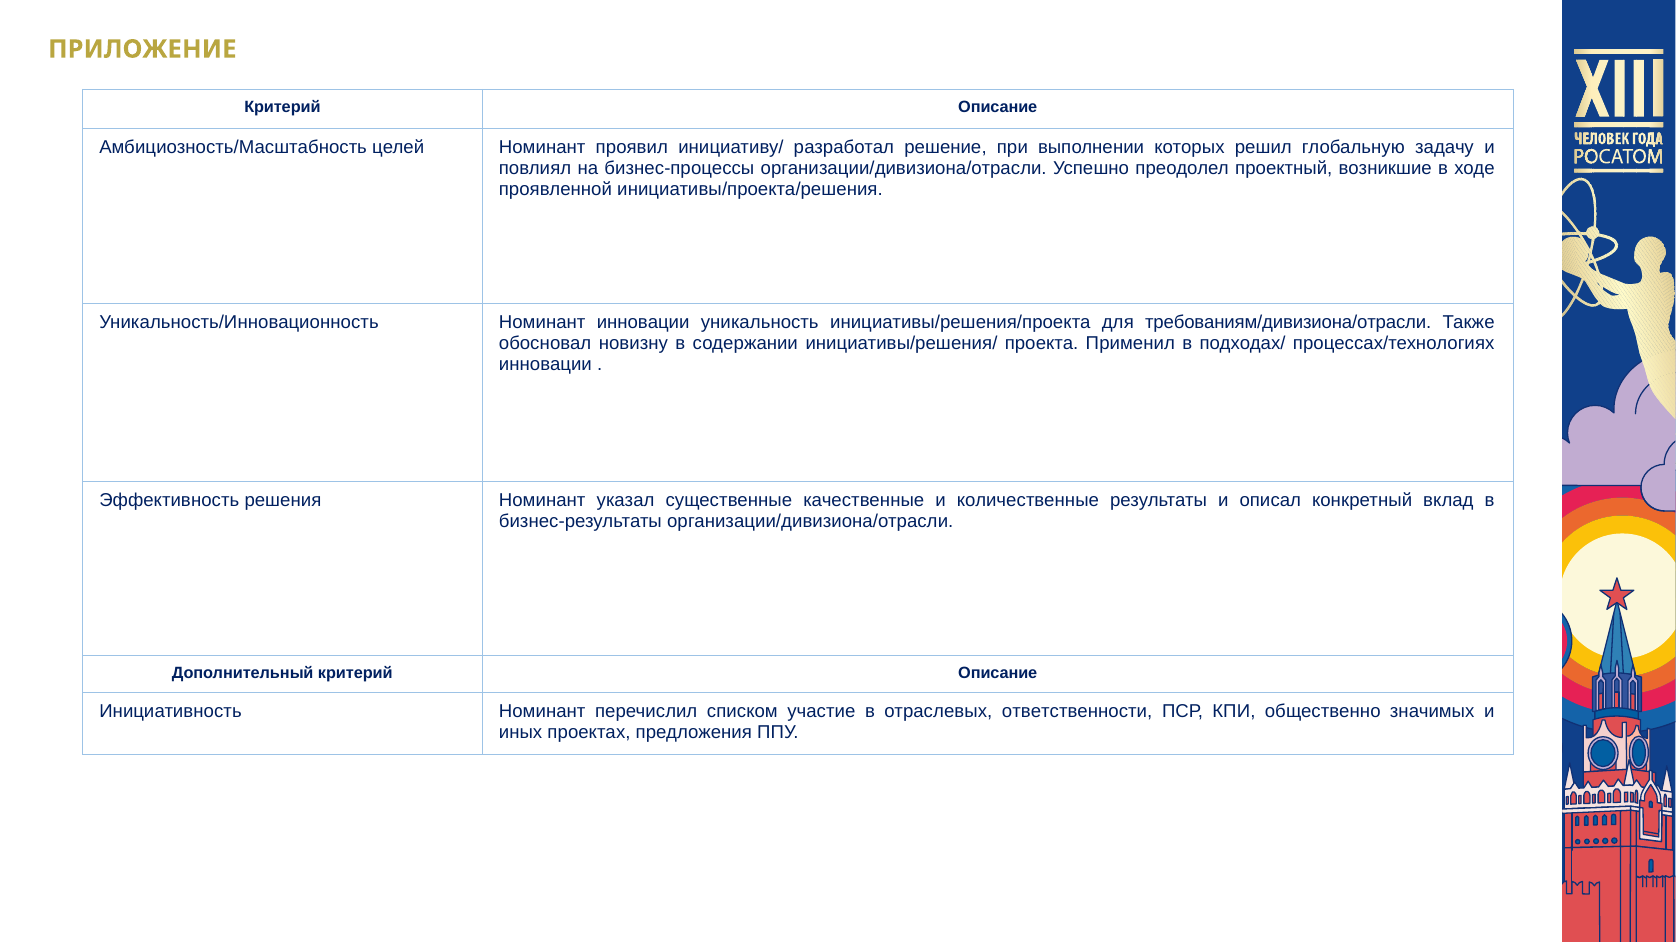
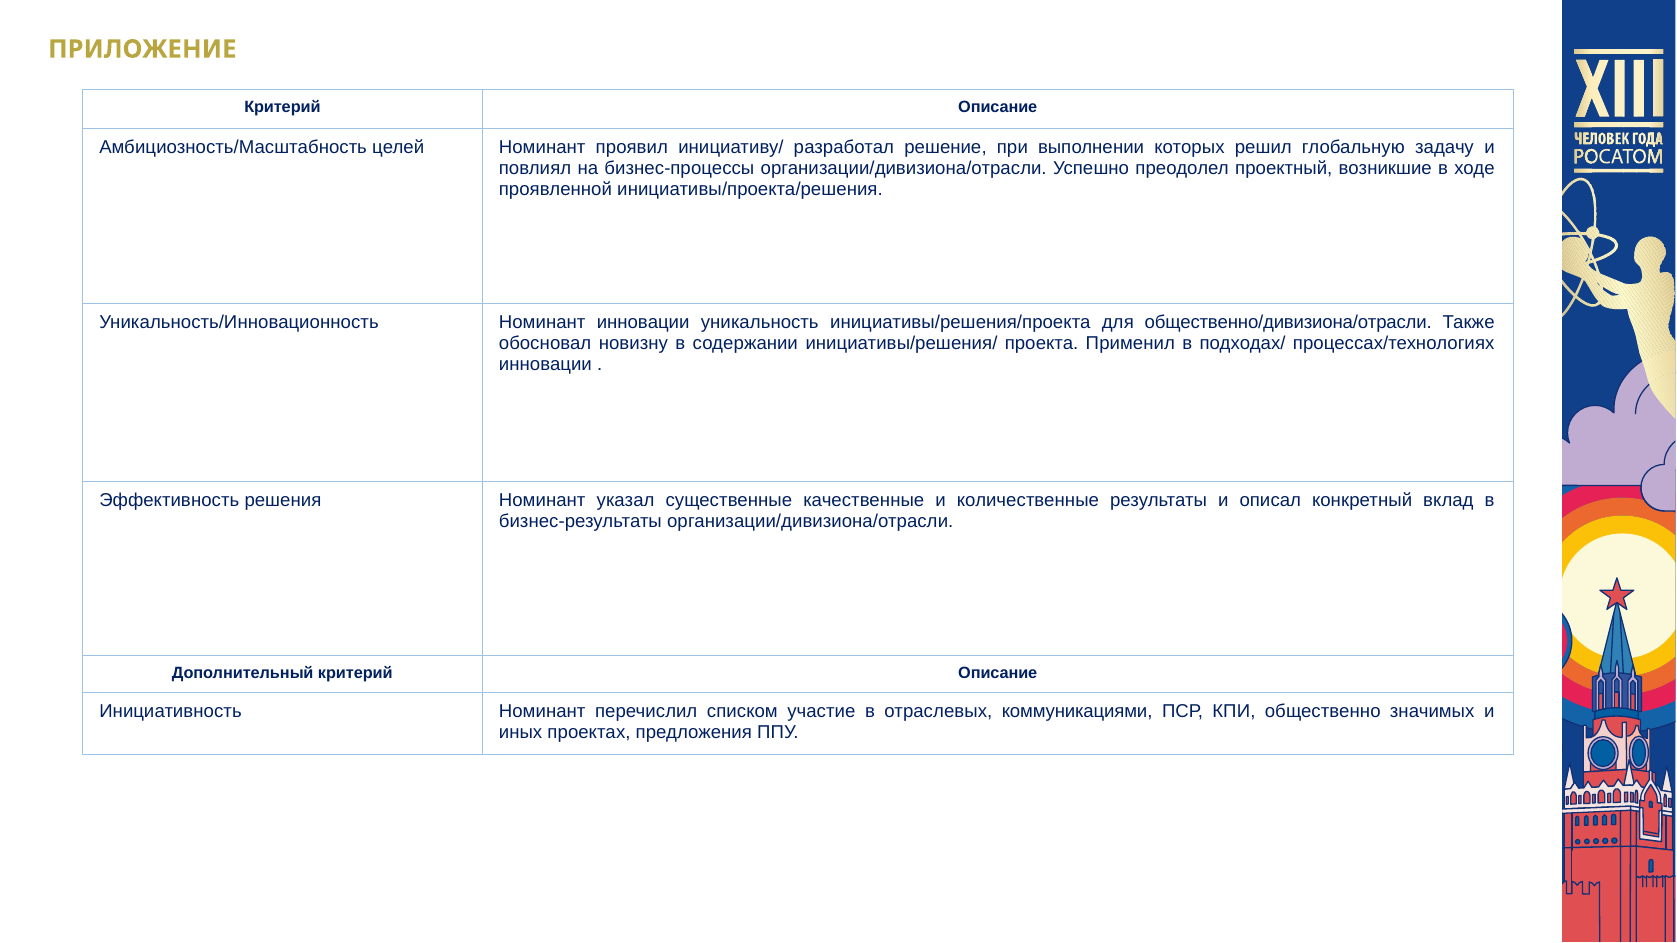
требованиям/дивизиона/отрасли: требованиям/дивизиона/отрасли -> общественно/дивизиона/отрасли (1288, 323)
ответственности: ответственности -> коммуникациями (1077, 712)
